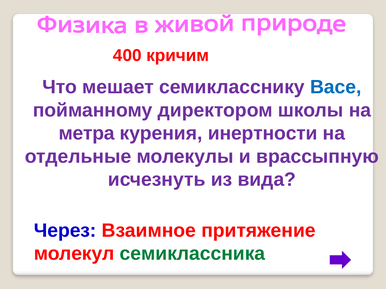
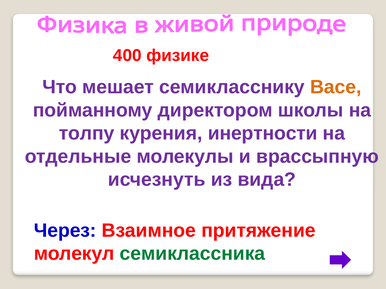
кричим: кричим -> физике (178, 56)
Васе colour: blue -> orange (336, 87)
метра: метра -> толпу (87, 134)
